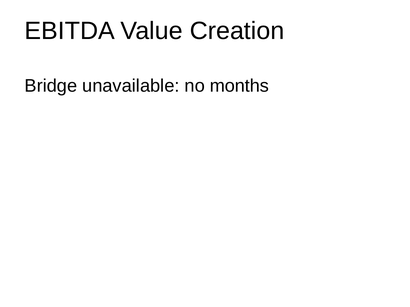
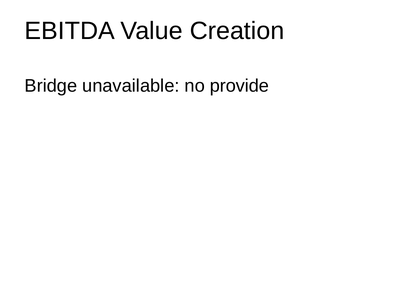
months: months -> provide (239, 86)
